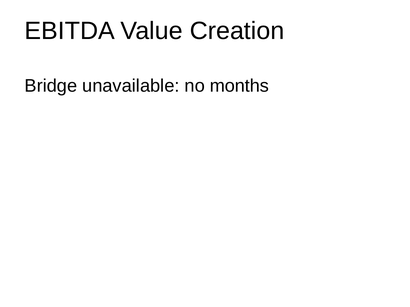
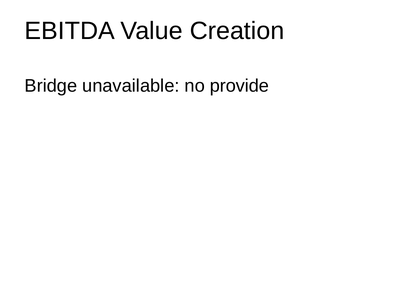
months: months -> provide (239, 86)
